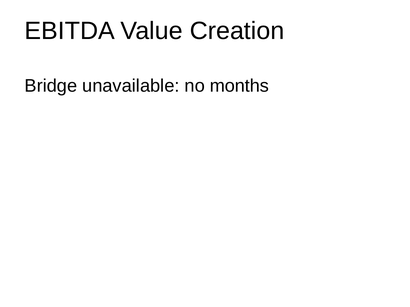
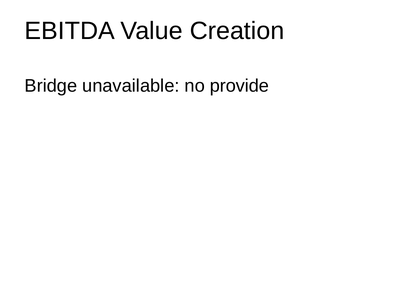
months: months -> provide (239, 86)
